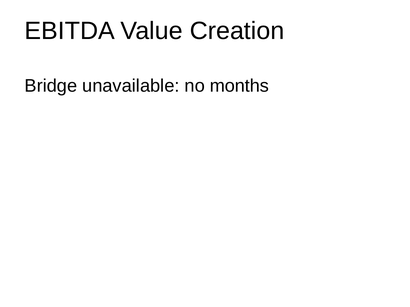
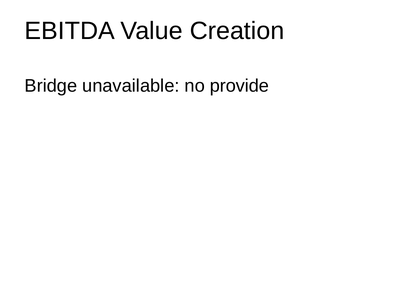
months: months -> provide (239, 86)
